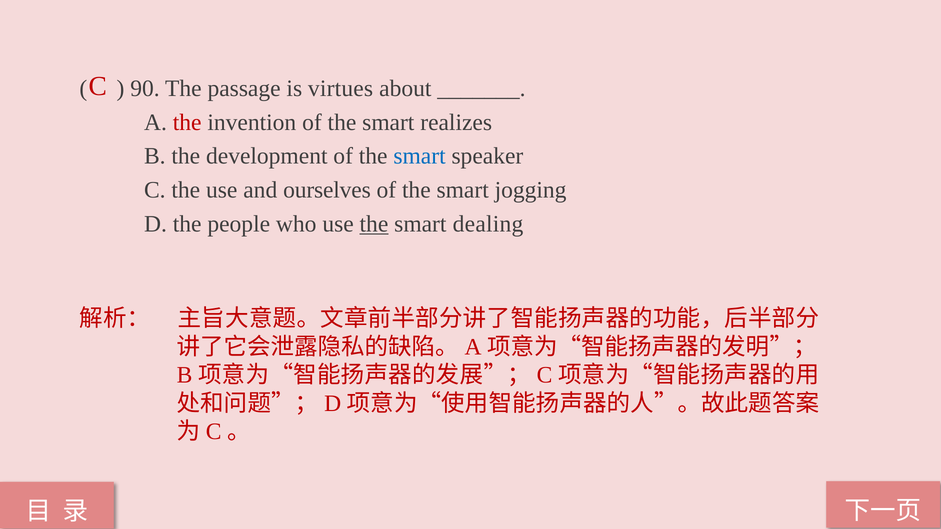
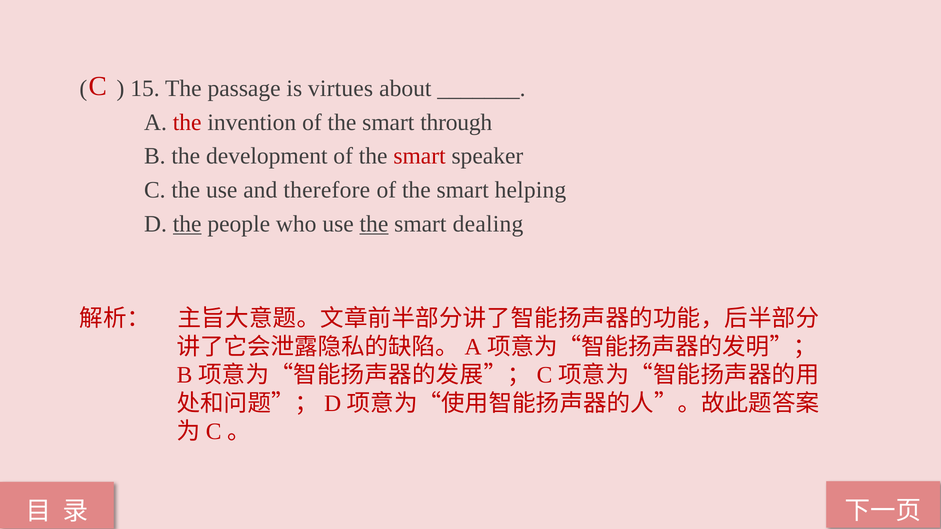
90: 90 -> 15 (145, 89)
realizes: realizes -> through (456, 122)
smart colour: blue -> red (420, 156)
ourselves: ourselves -> therefore (327, 190)
jogging: jogging -> helping (530, 190)
the underline: none -> present (187, 224)
